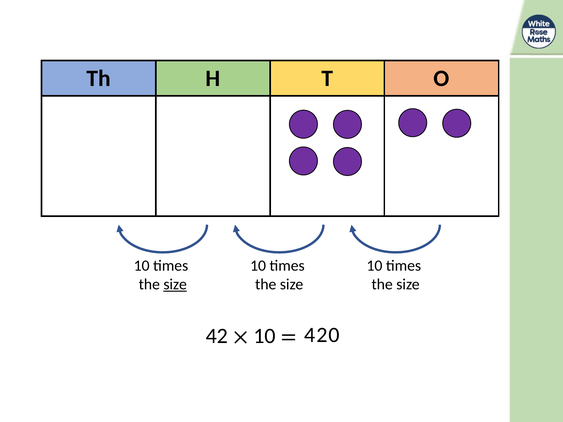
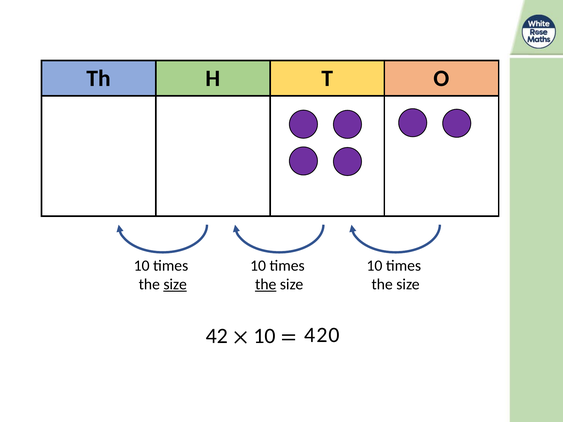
the underline: none -> present (266, 284)
